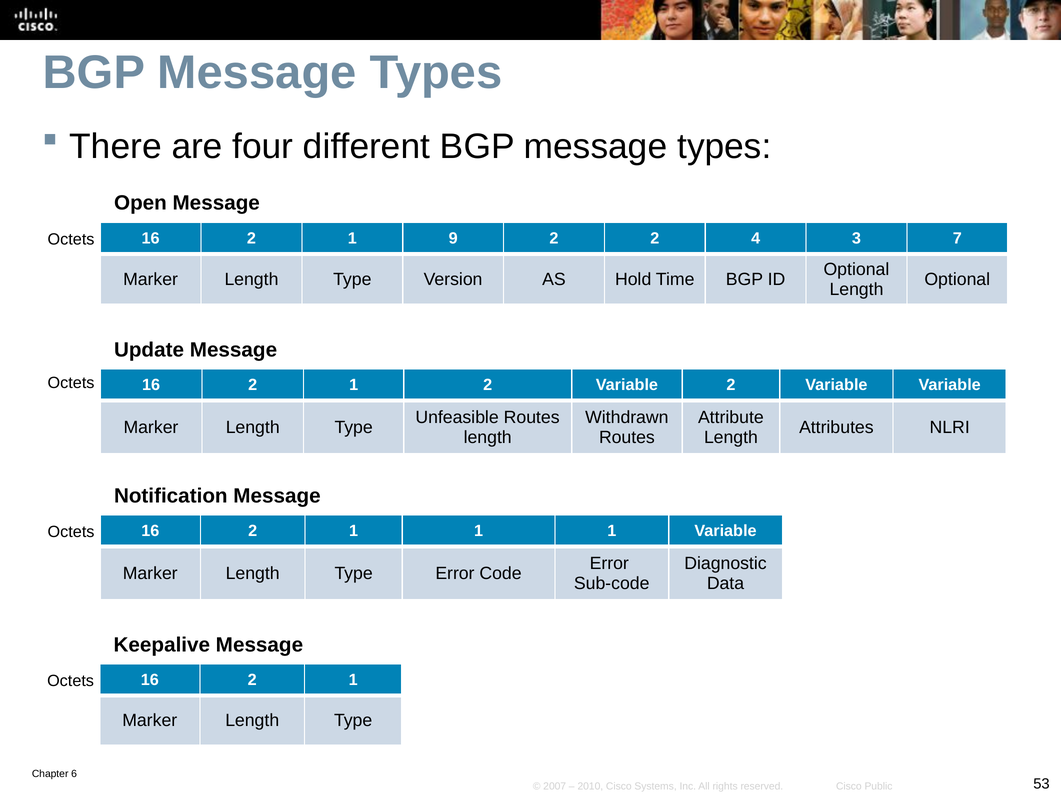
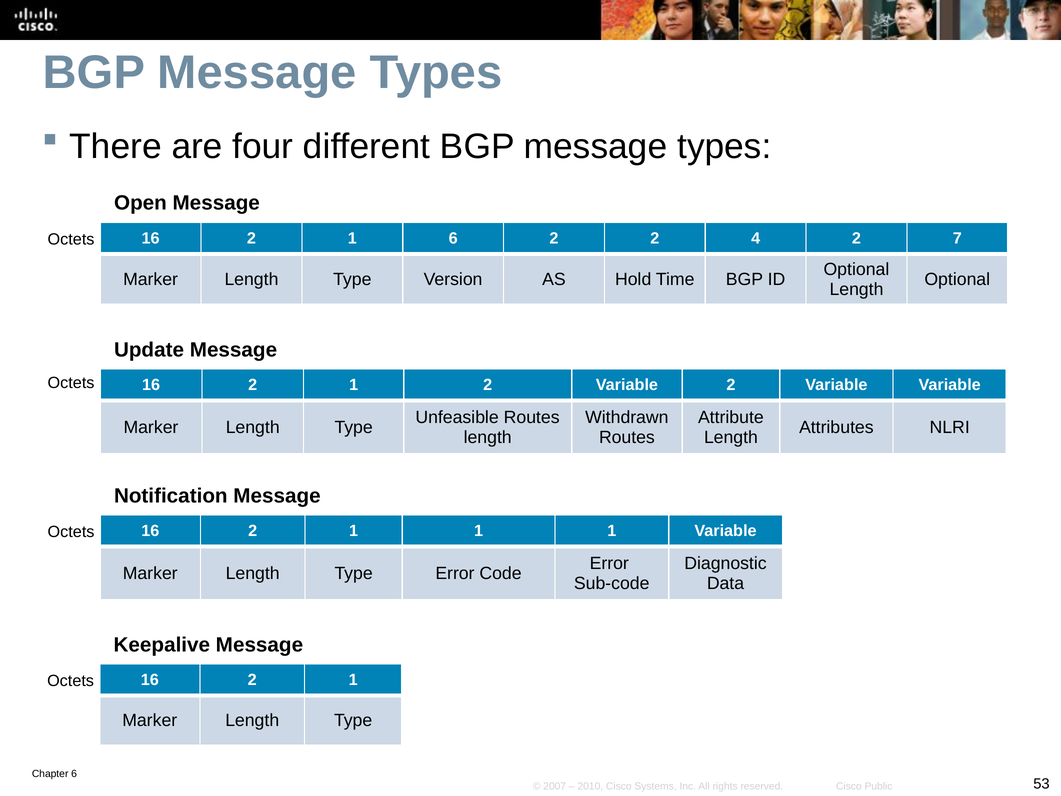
1 9: 9 -> 6 (453, 238)
4 3: 3 -> 2 (856, 238)
